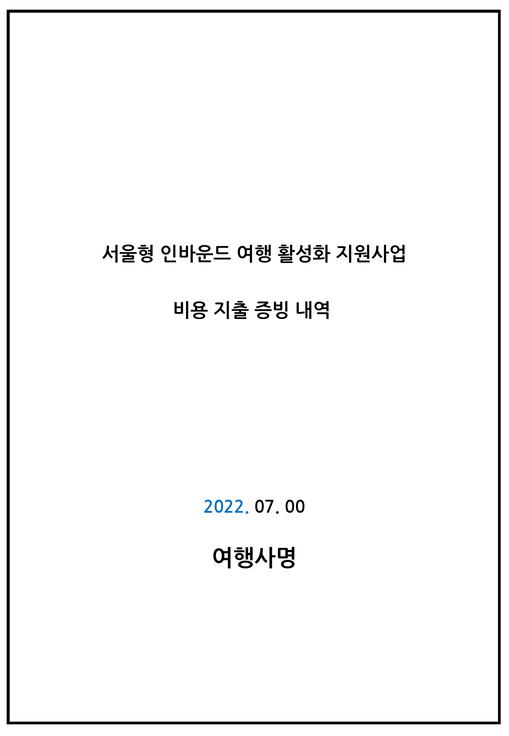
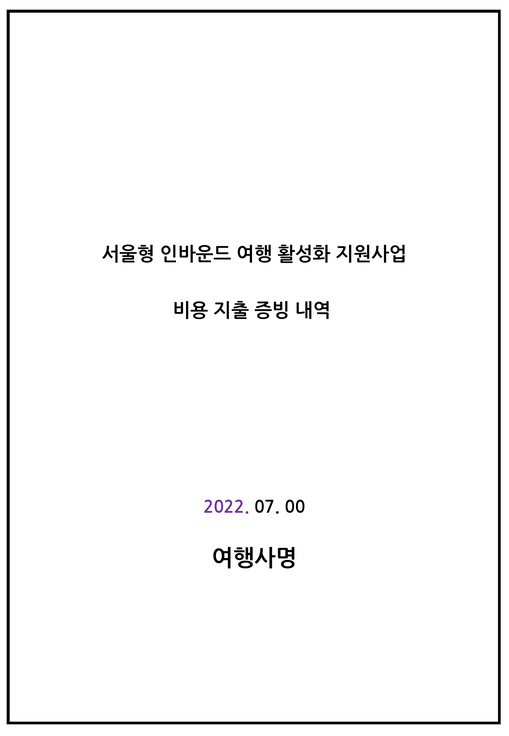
2022 colour: blue -> purple (227, 507)
